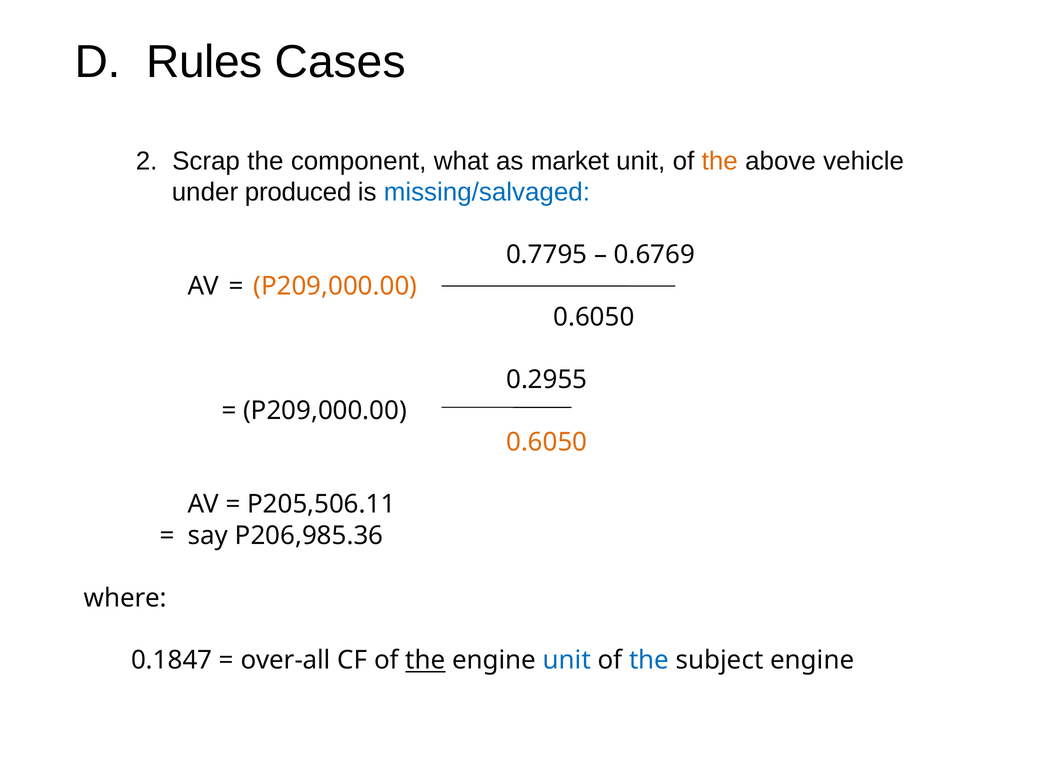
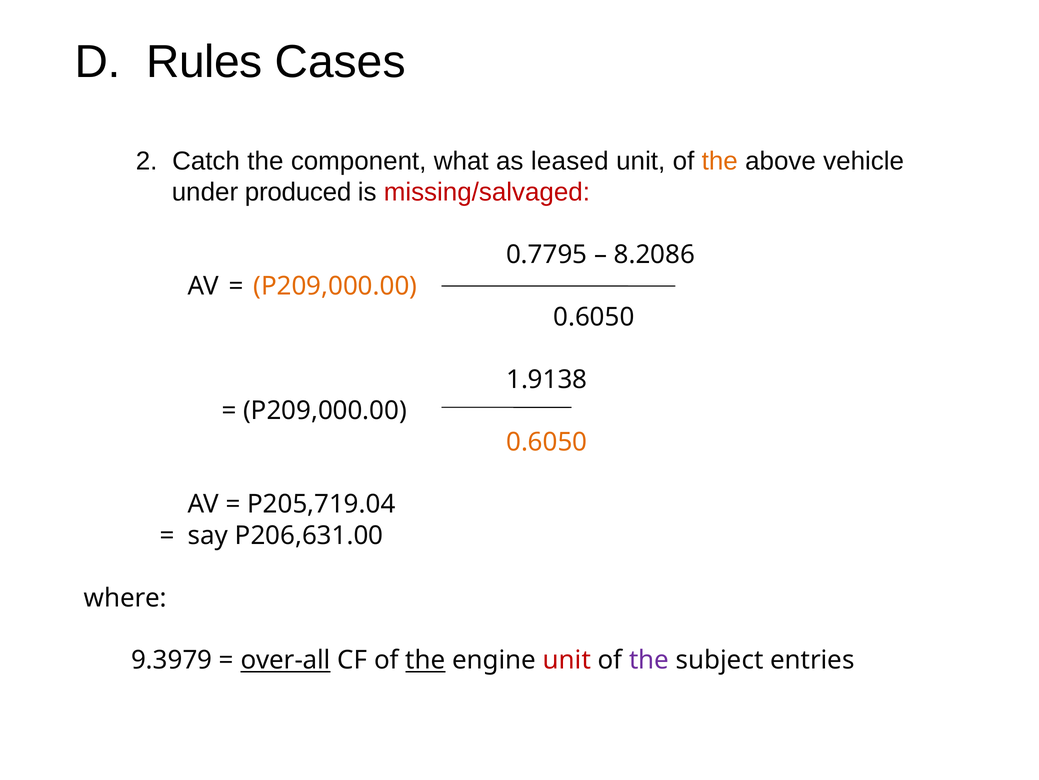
Scrap: Scrap -> Catch (206, 161)
market: market -> leased (570, 161)
missing/salvaged colour: blue -> red (487, 192)
0.6769: 0.6769 -> 8.2086 (654, 255)
0.2955: 0.2955 -> 1.9138 (547, 379)
P205,506.11: P205,506.11 -> P205,719.04 (321, 504)
P206,985.36: P206,985.36 -> P206,631.00 (309, 535)
0.1847: 0.1847 -> 9.3979 (172, 660)
over-all underline: none -> present (286, 660)
unit colour: blue -> red (567, 660)
the colour: blue -> purple (649, 660)
subject engine: engine -> entries (812, 660)
